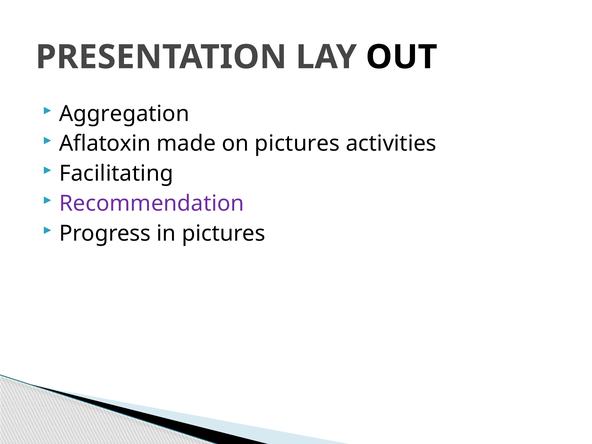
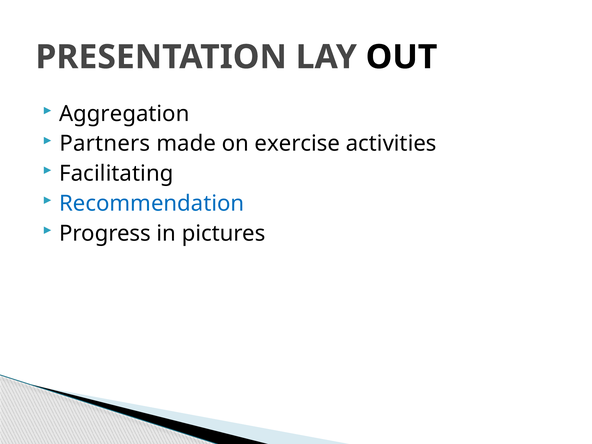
Aflatoxin: Aflatoxin -> Partners (105, 144)
on pictures: pictures -> exercise (297, 144)
Recommendation colour: purple -> blue (152, 204)
